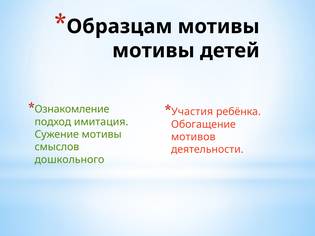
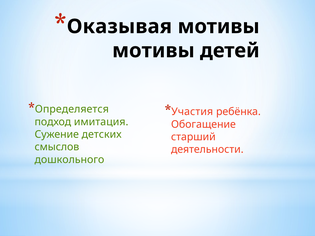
Образцам: Образцам -> Оказывая (119, 27)
Ознакомление: Ознакомление -> Определяется (72, 109)
Сужение мотивы: мотивы -> детских (102, 135)
мотивов: мотивов -> старший (193, 137)
